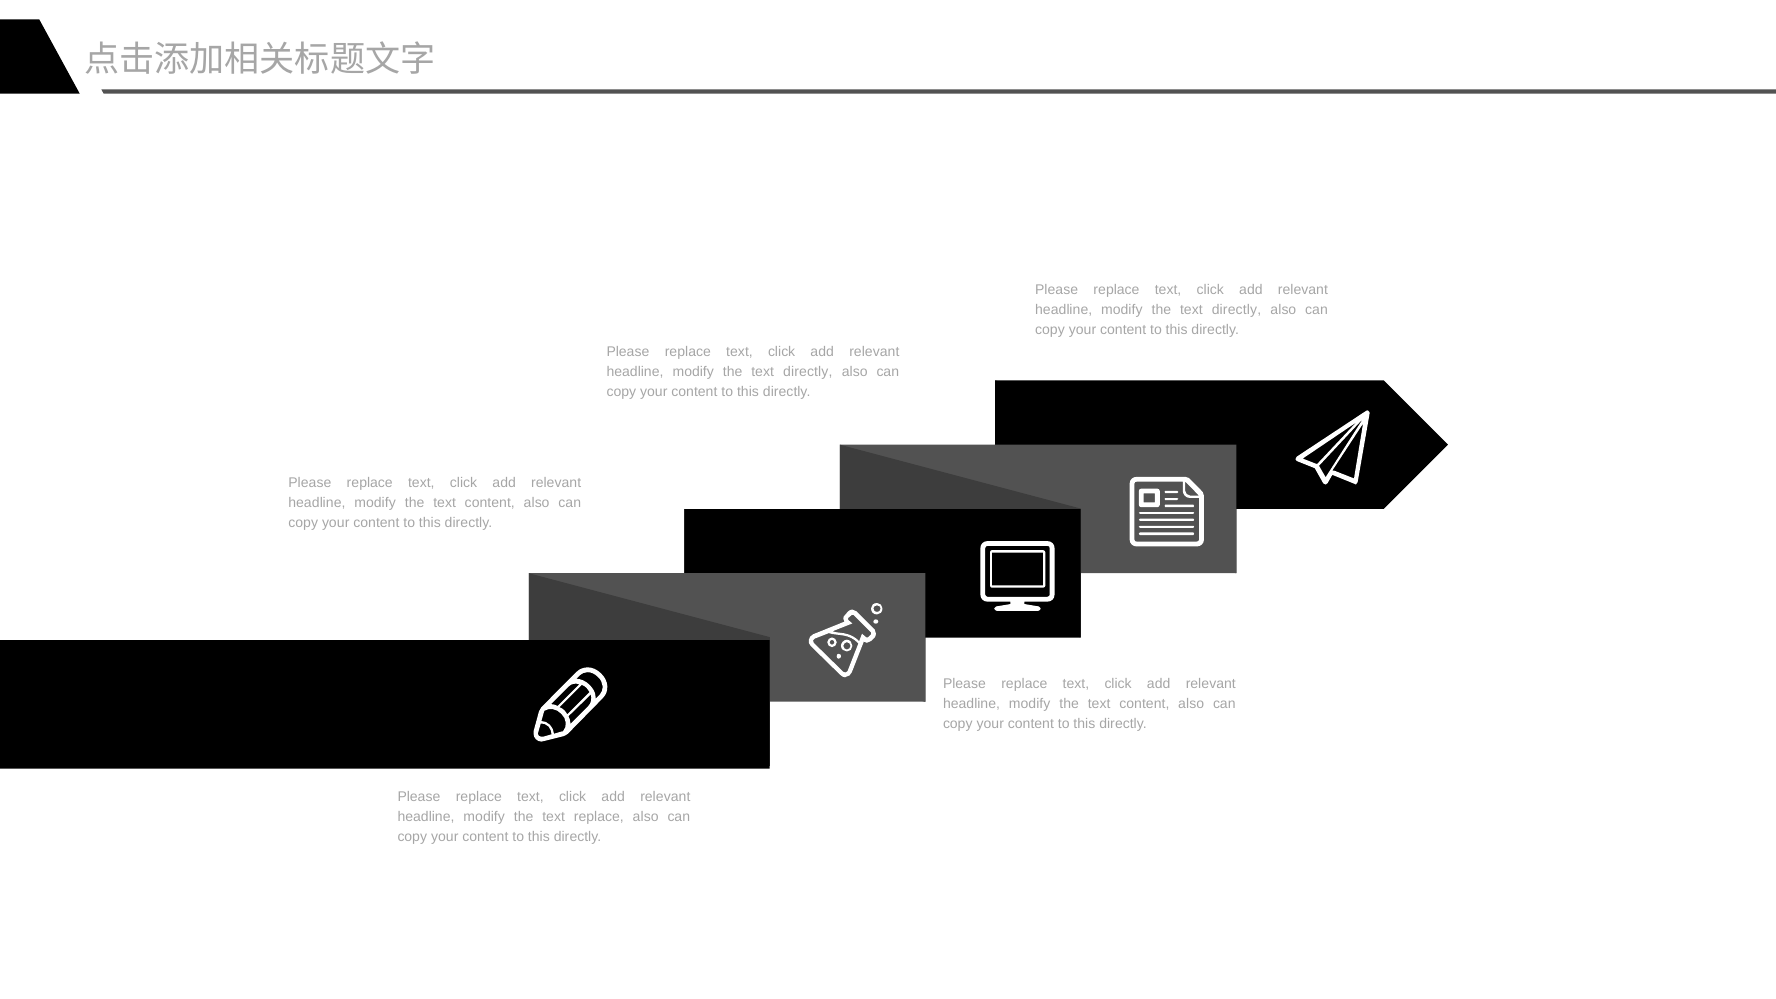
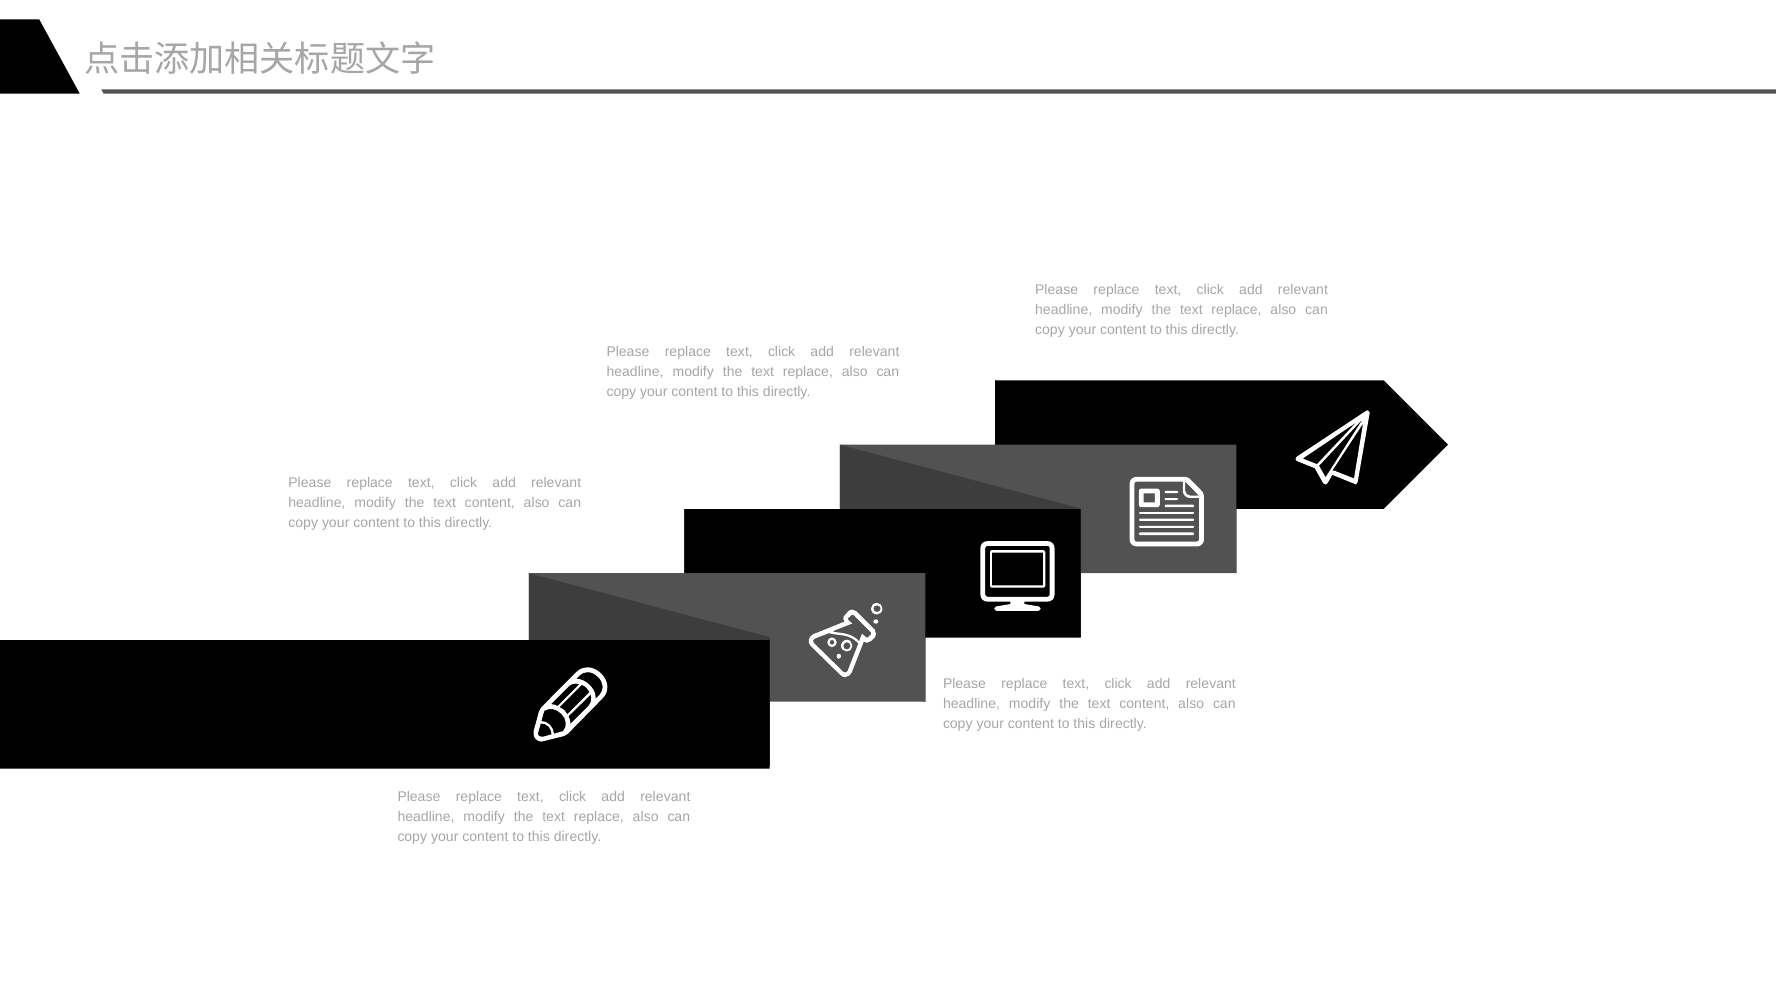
directly: directly -> replace (1237, 310)
directly: directly -> replace (808, 372)
